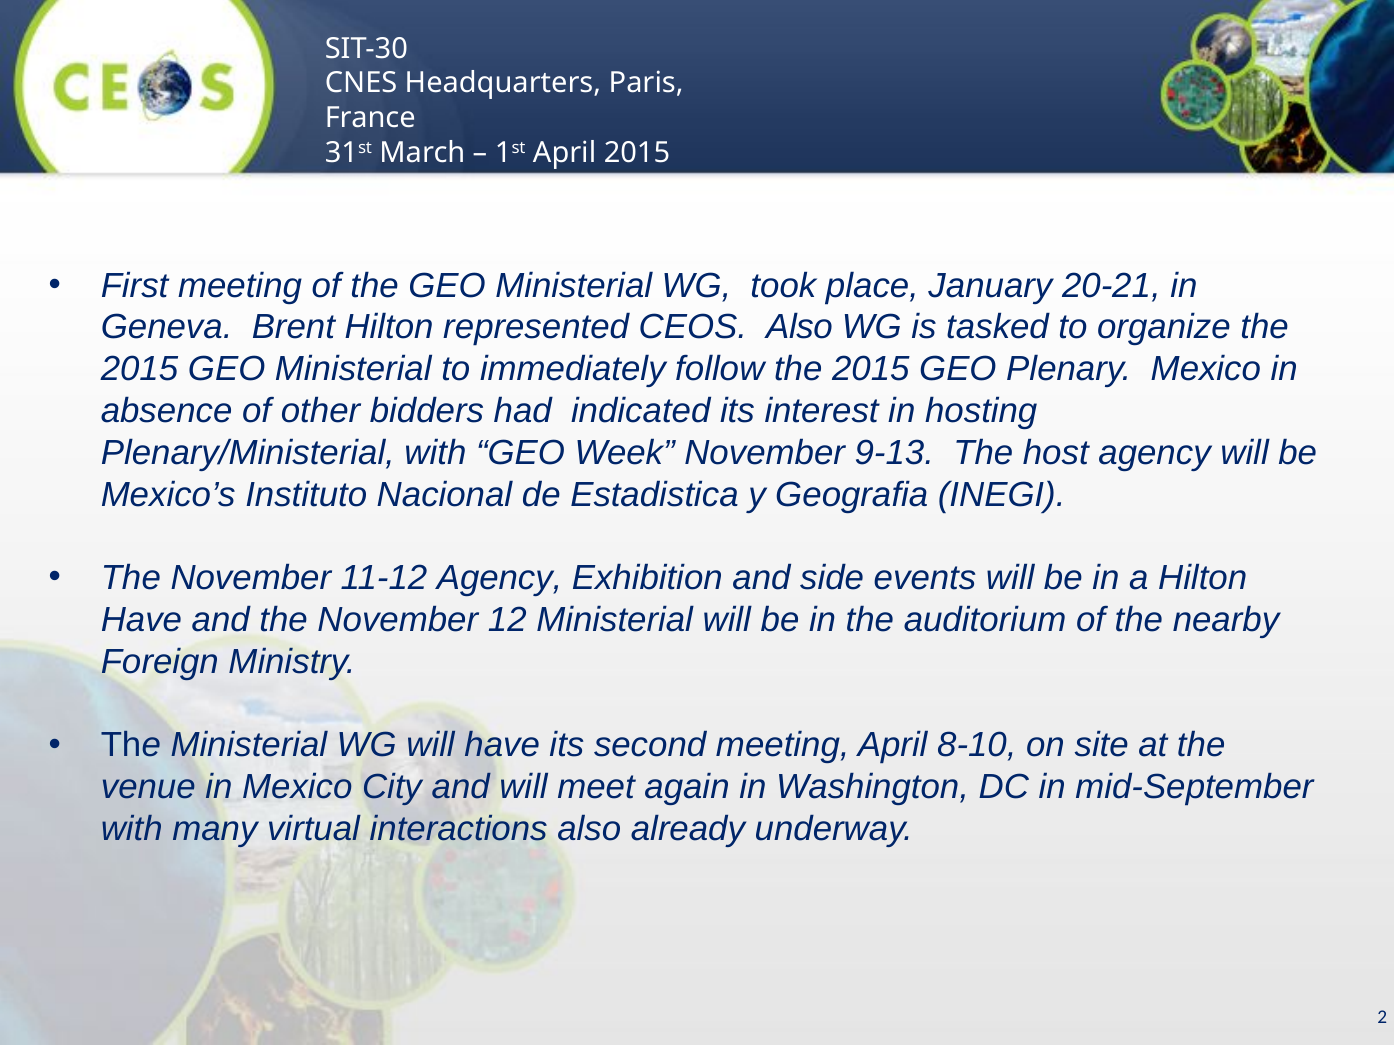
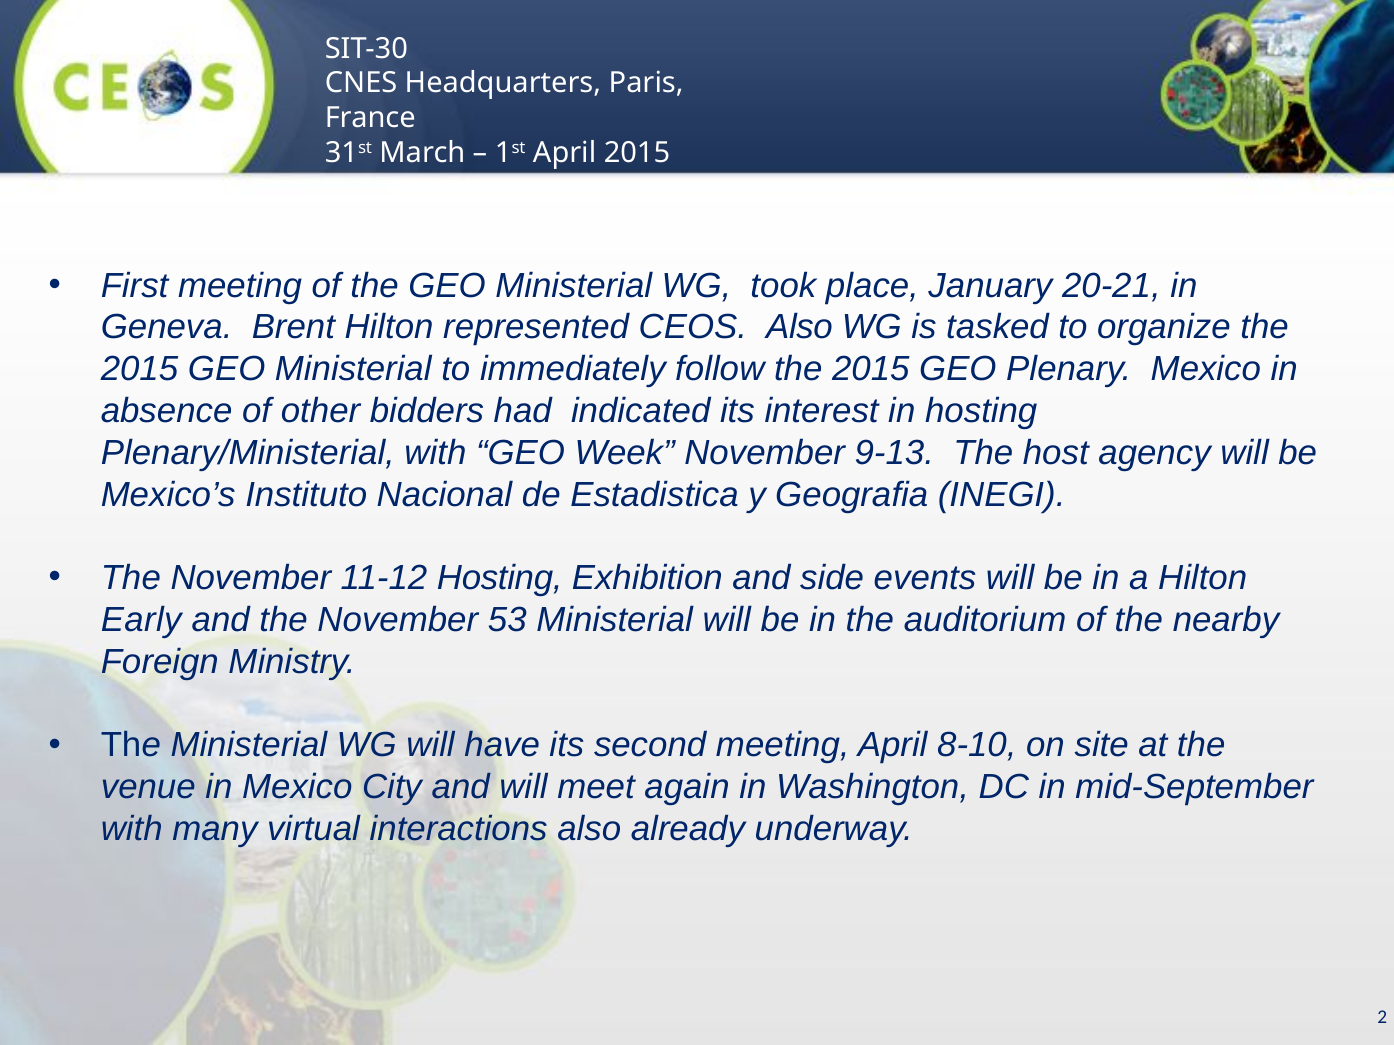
11-12 Agency: Agency -> Hosting (500, 578)
Have: Have -> Early (141, 620)
12: 12 -> 53 (507, 620)
